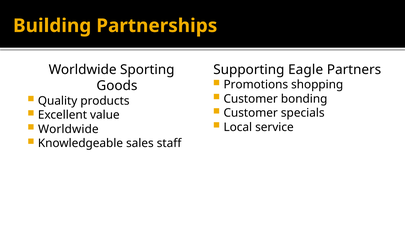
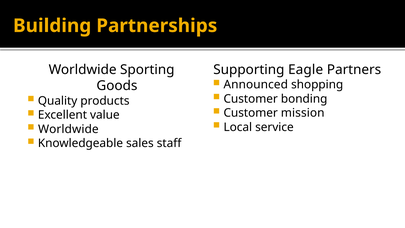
Promotions: Promotions -> Announced (256, 85)
specials: specials -> mission (303, 113)
